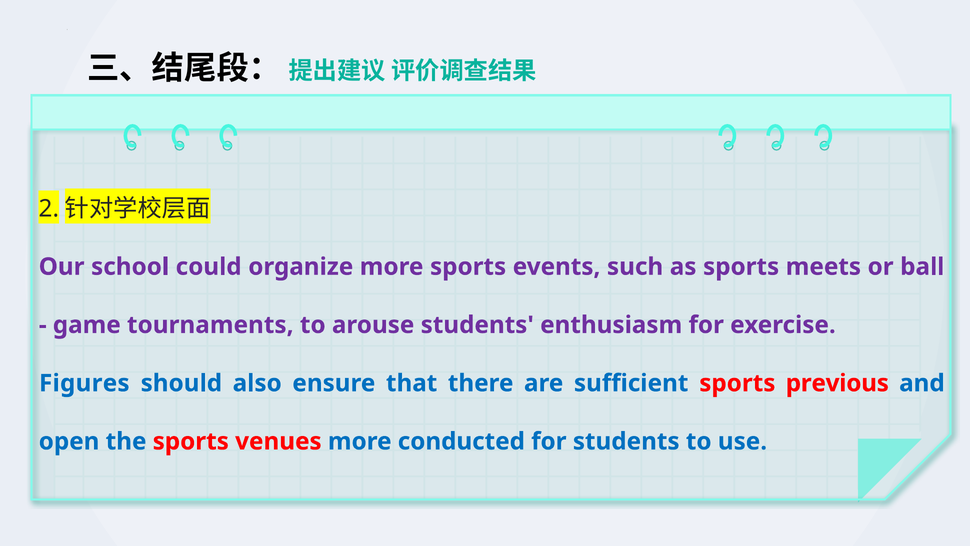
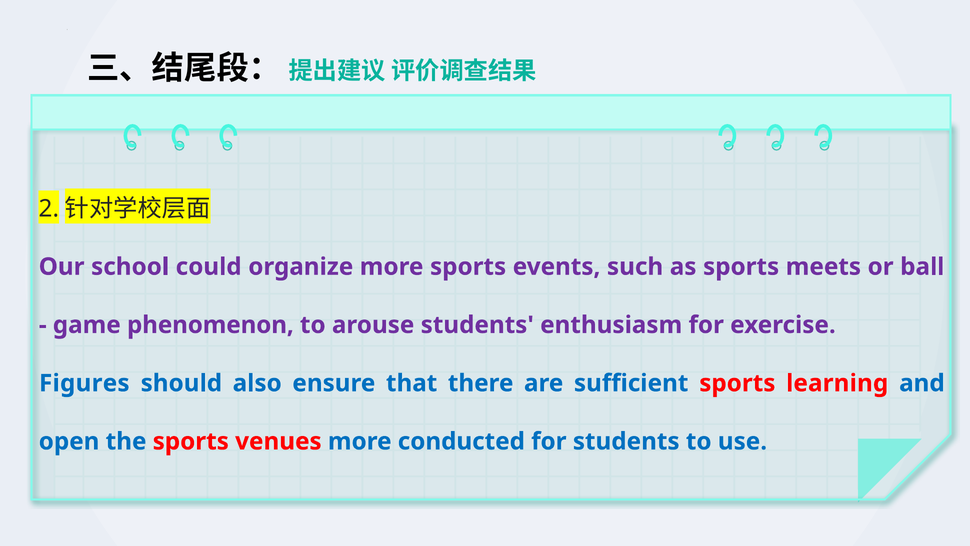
tournaments: tournaments -> phenomenon (210, 325)
previous: previous -> learning (837, 383)
